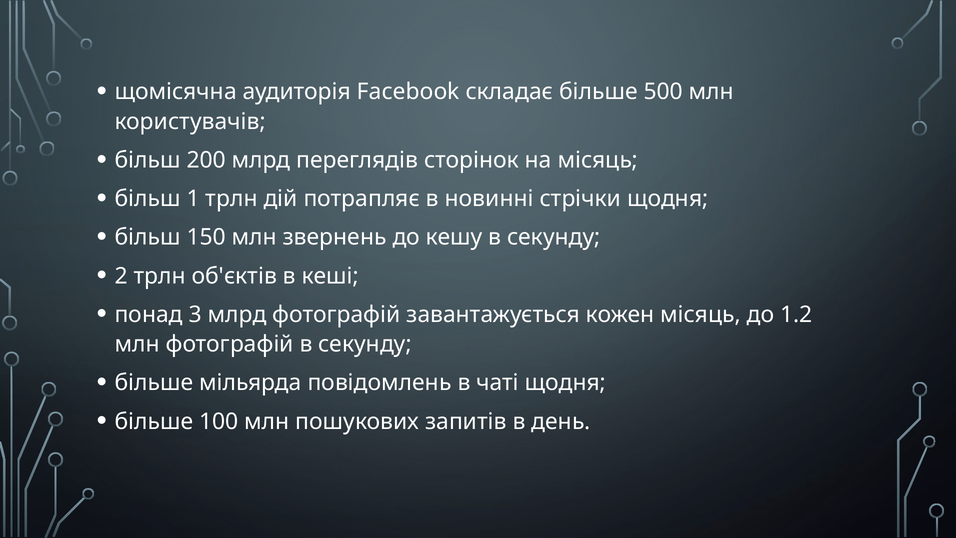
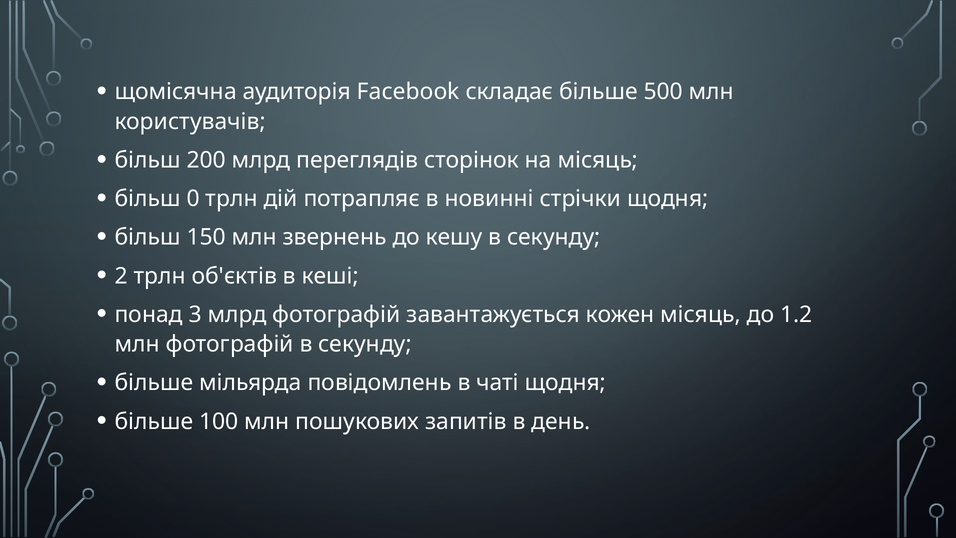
1: 1 -> 0 (193, 199)
